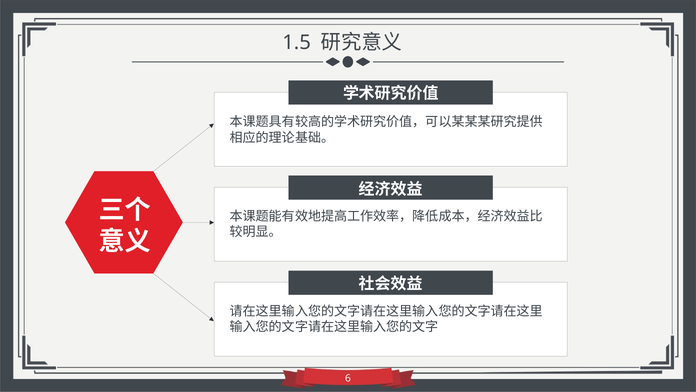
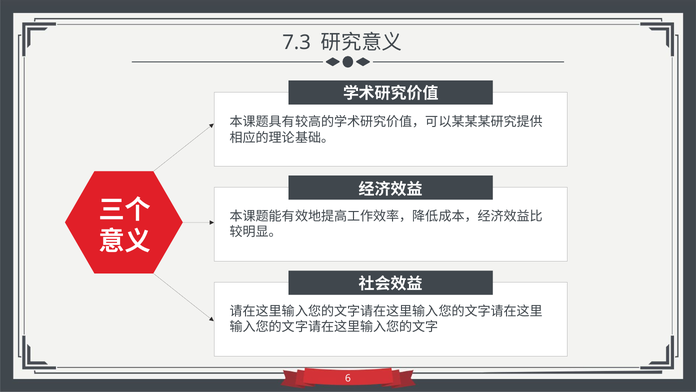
1.5: 1.5 -> 7.3 (297, 43)
